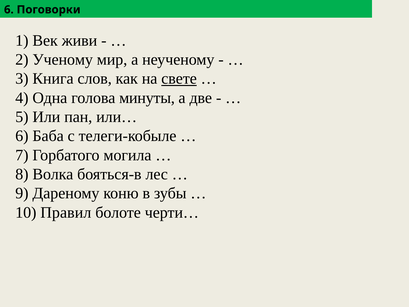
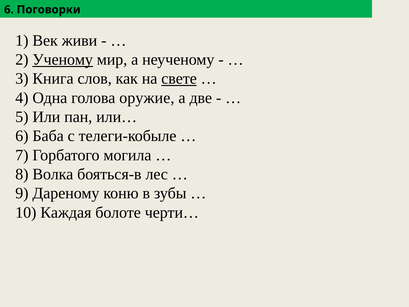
Ученому underline: none -> present (63, 60)
минуты: минуты -> оружие (147, 98)
Правил: Правил -> Каждая (66, 212)
